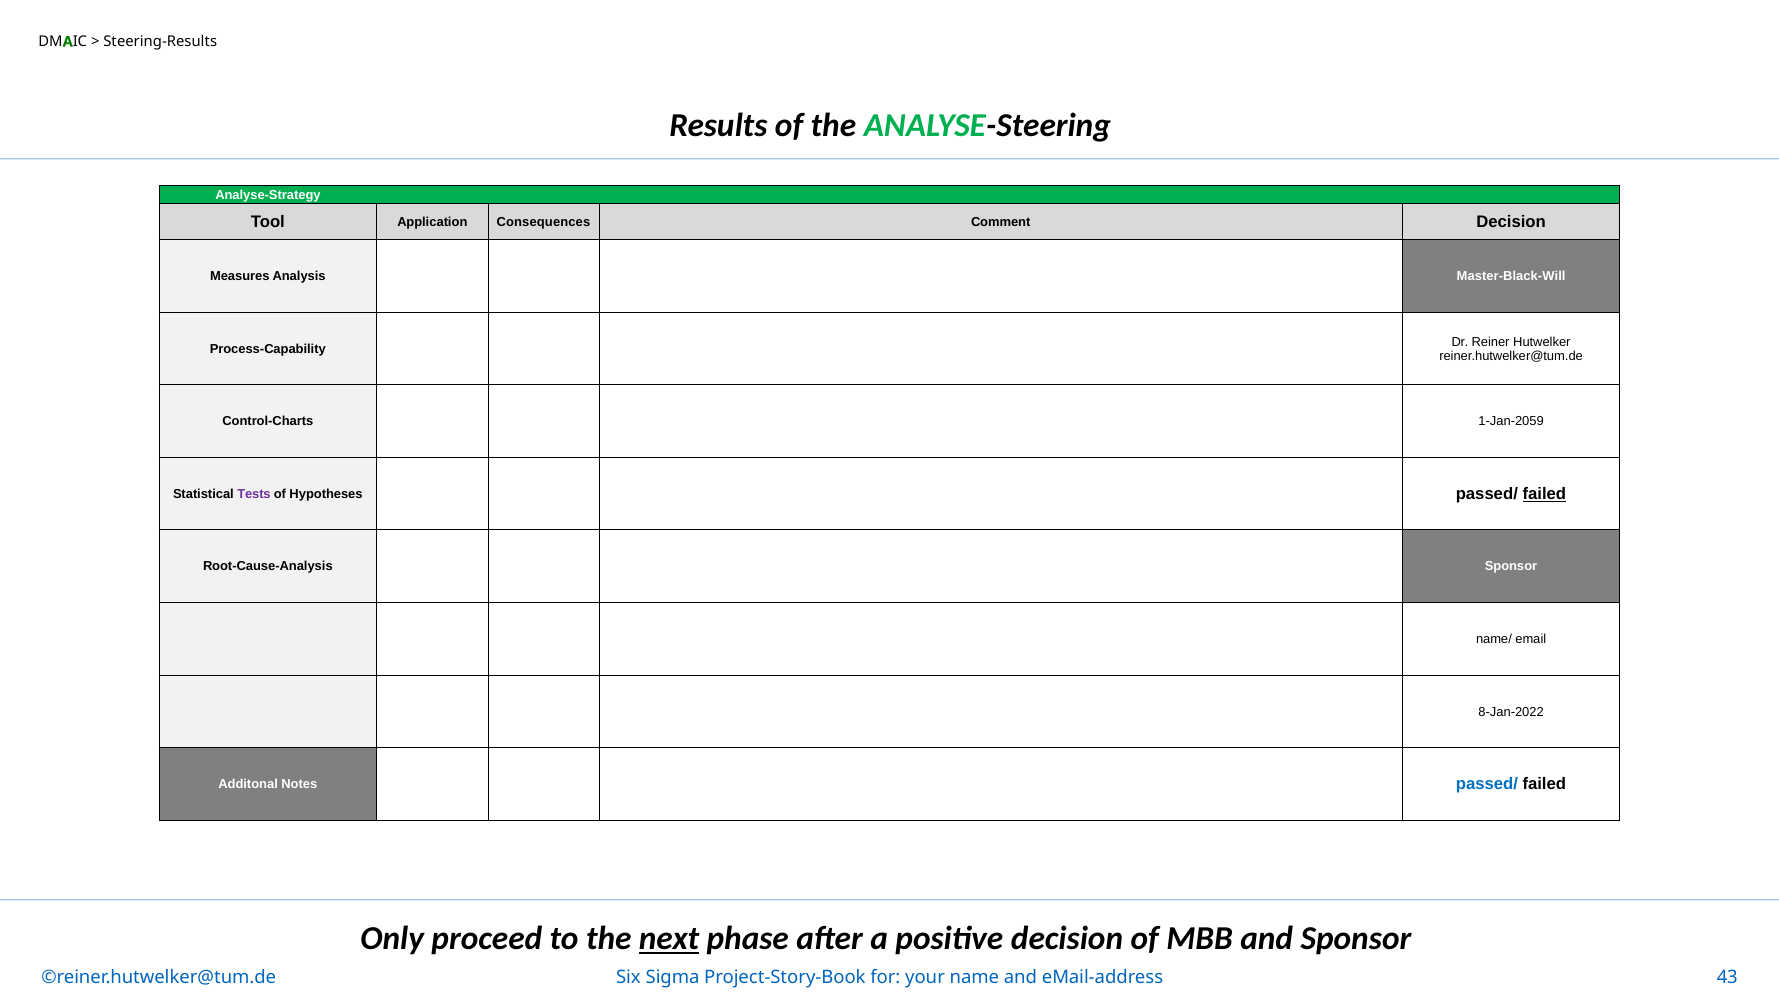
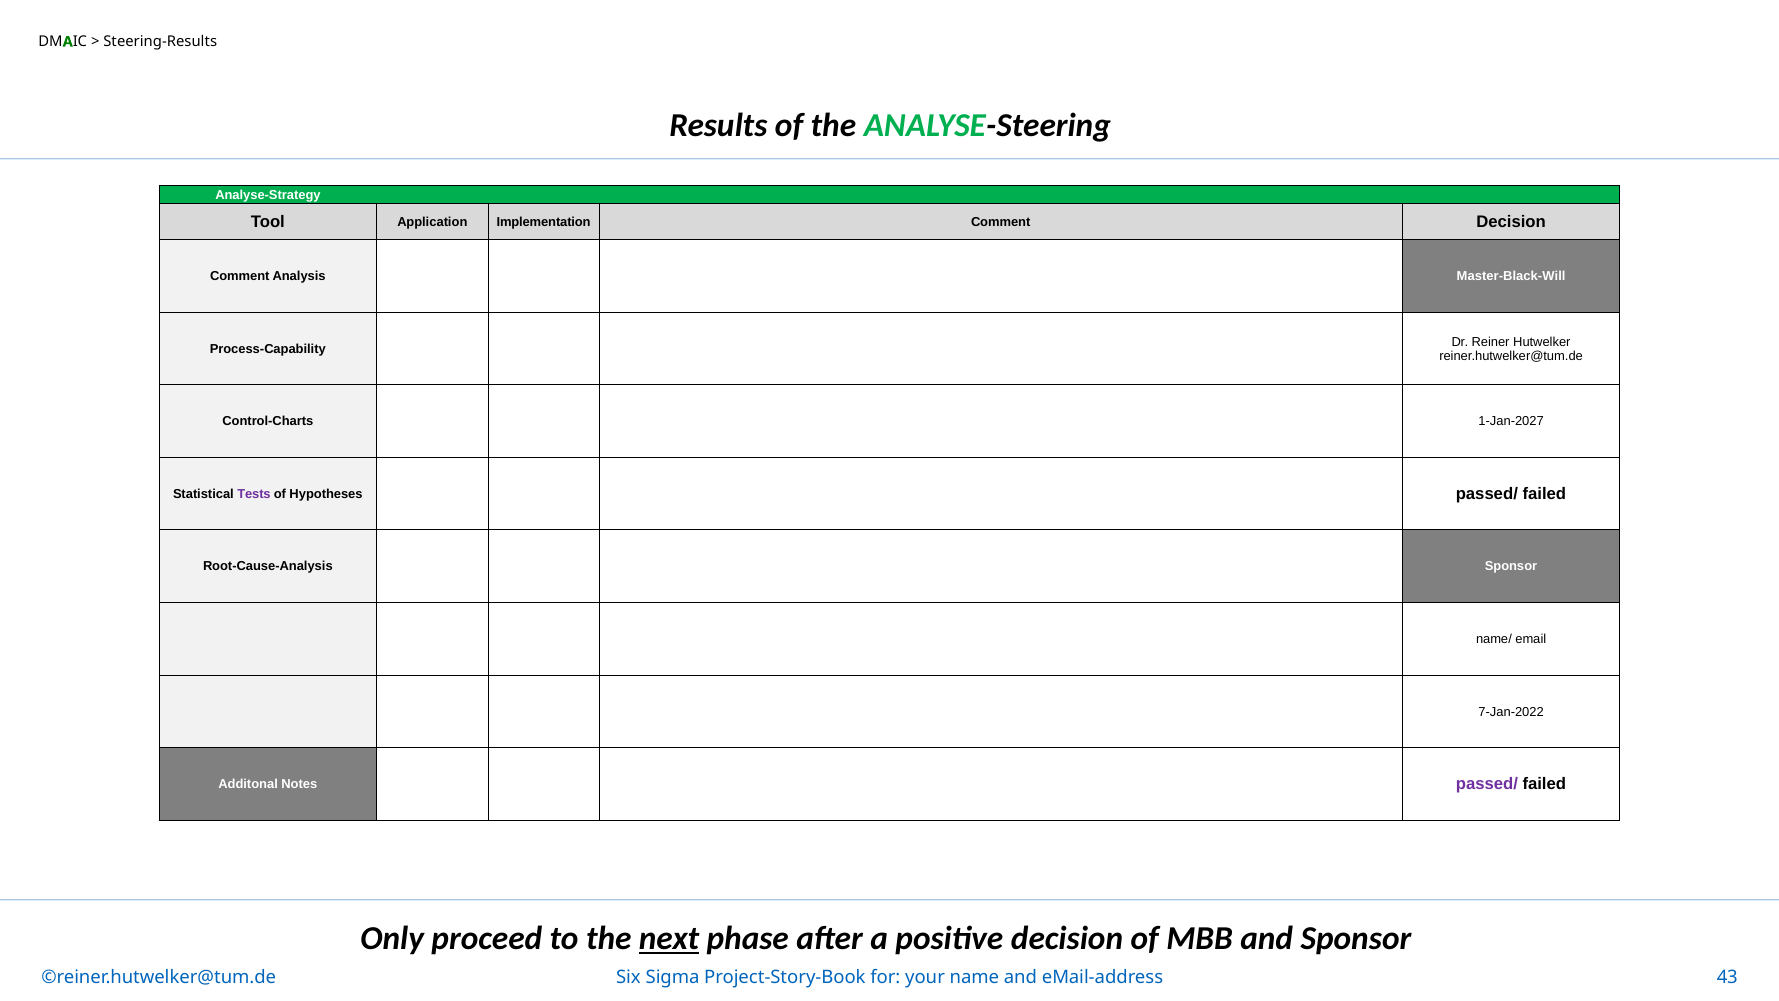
Consequences: Consequences -> Implementation (544, 222)
Measures: Measures -> Comment (240, 276)
1-Jan-2059: 1-Jan-2059 -> 1-Jan-2027 (1511, 421)
failed underline: present -> none (1544, 494)
8-Jan-2022: 8-Jan-2022 -> 7-Jan-2022 (1511, 712)
passed/ colour: blue -> purple (1487, 784)
